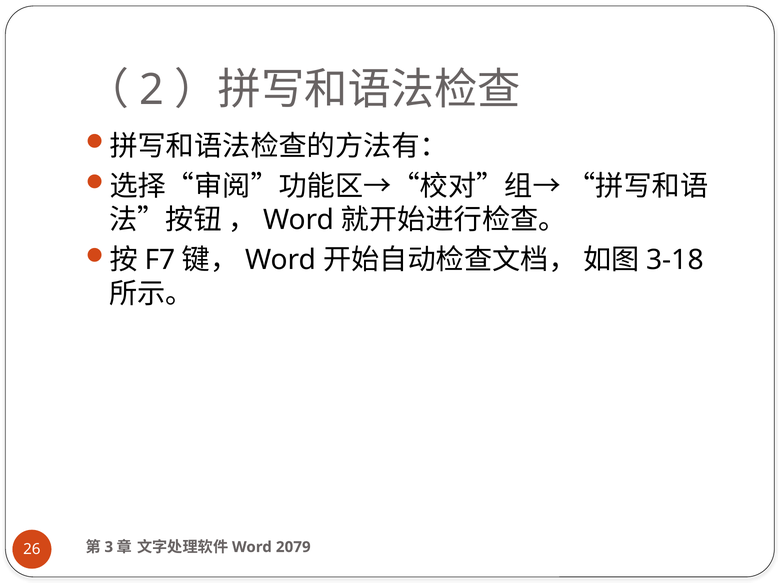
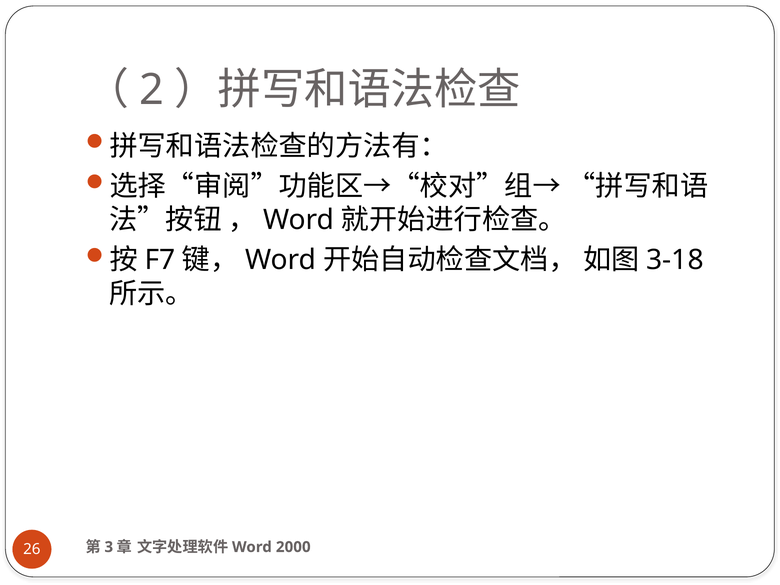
2079: 2079 -> 2000 (293, 547)
